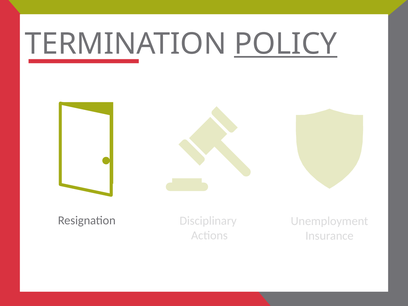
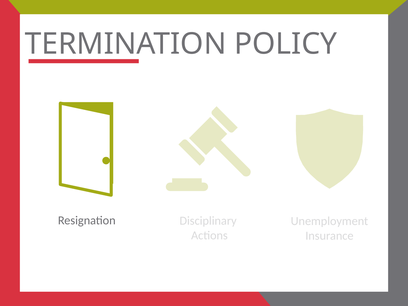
POLICY underline: present -> none (286, 44)
